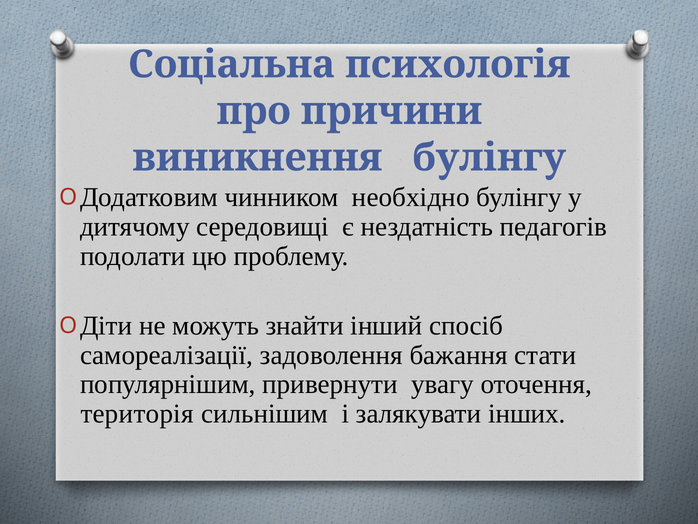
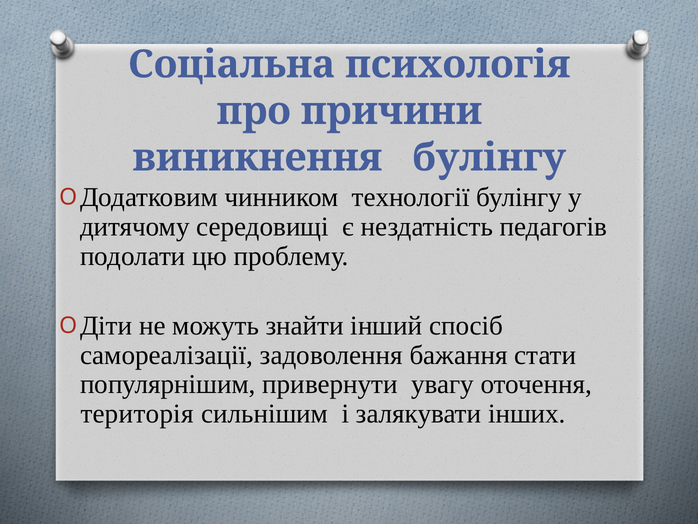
необхідно: необхідно -> технології (411, 197)
